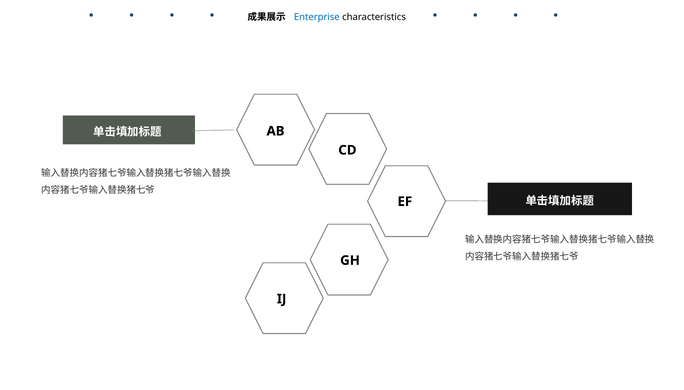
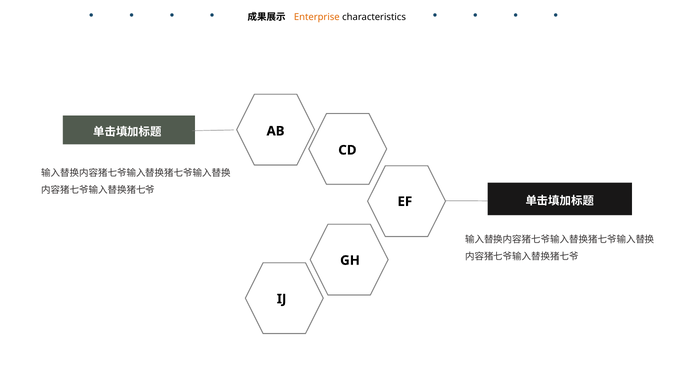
Enterprise colour: blue -> orange (317, 17)
